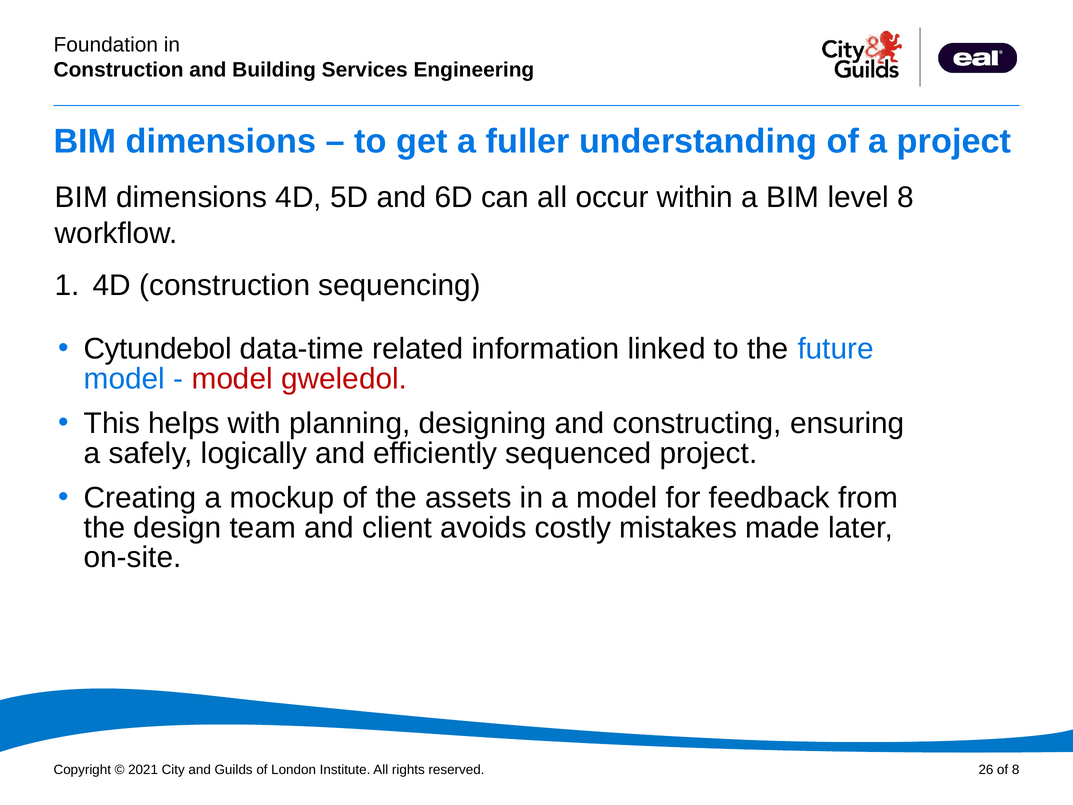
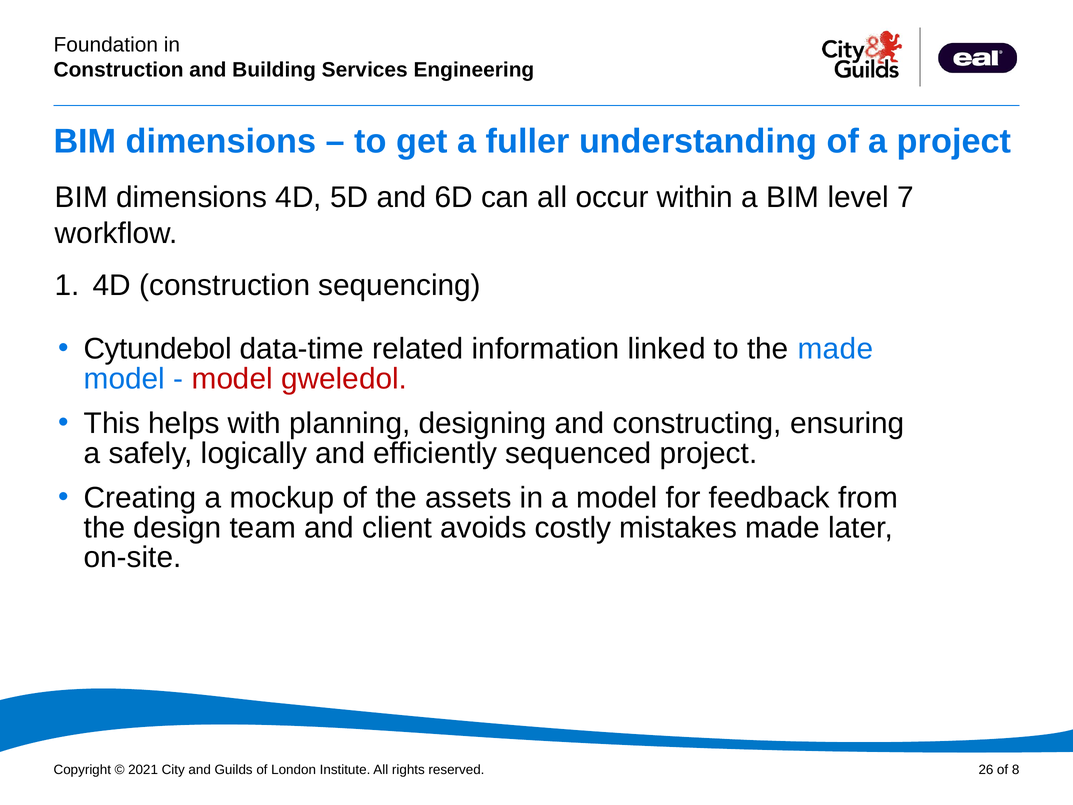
level 8: 8 -> 7 (906, 197)
the future: future -> made (835, 349)
